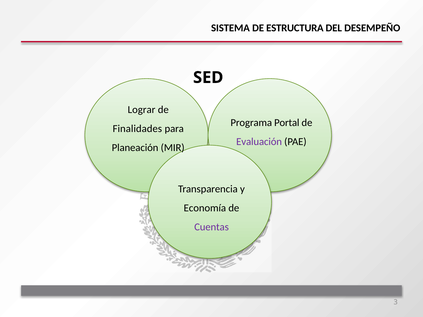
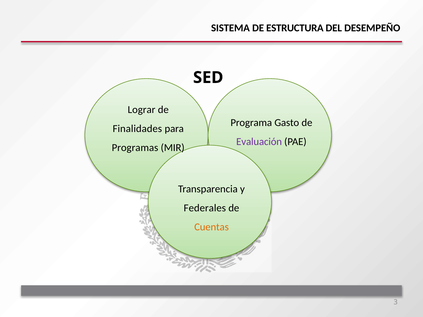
Portal: Portal -> Gasto (287, 123)
Planeación: Planeación -> Programas (135, 148)
Economía: Economía -> Federales (205, 208)
Cuentas colour: purple -> orange (212, 227)
